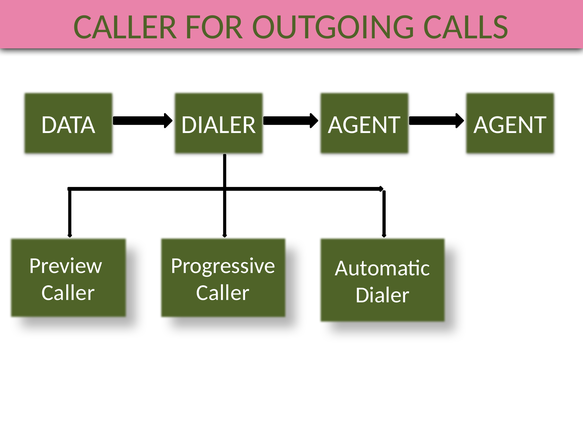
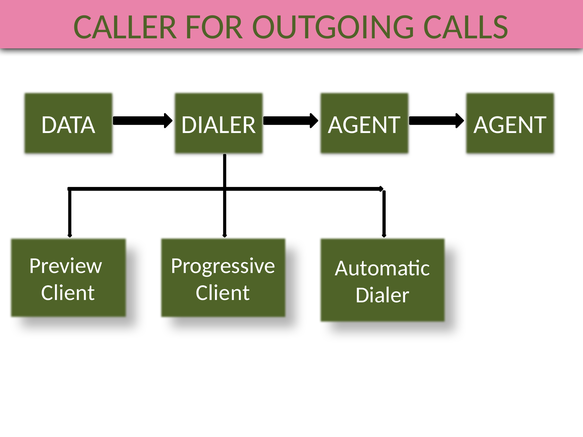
Caller: Caller -> Client (68, 293)
Caller: Caller -> Client (223, 293)
